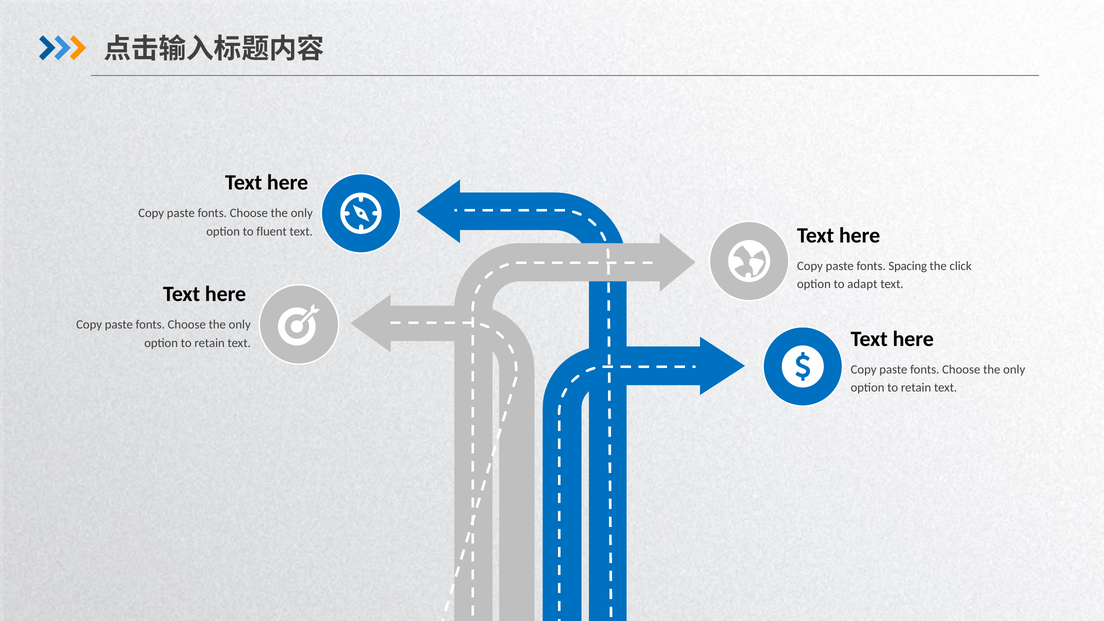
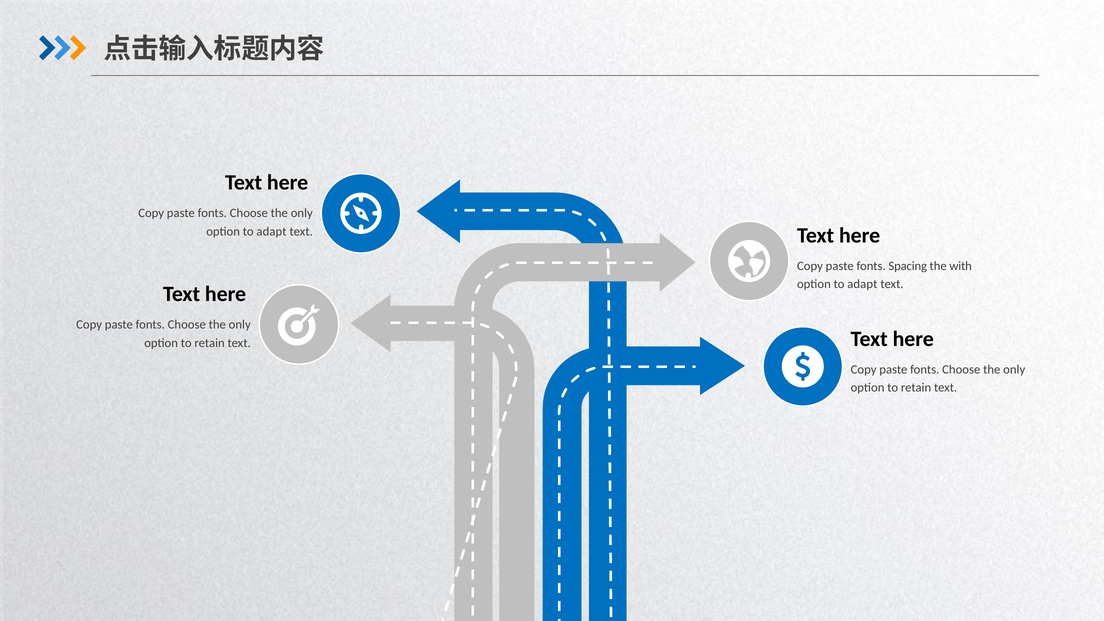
fluent: fluent -> adapt (272, 231)
click: click -> with (961, 266)
